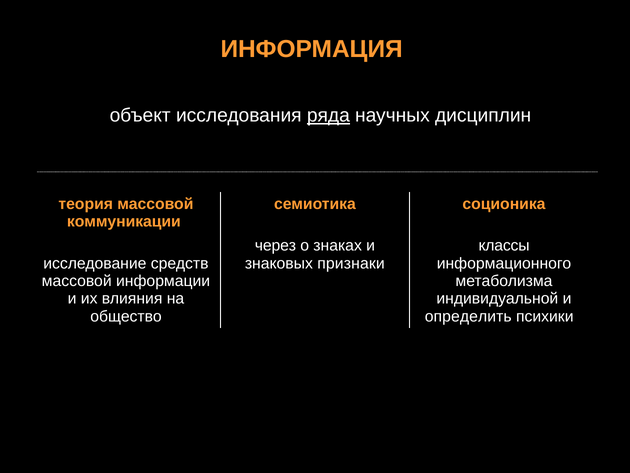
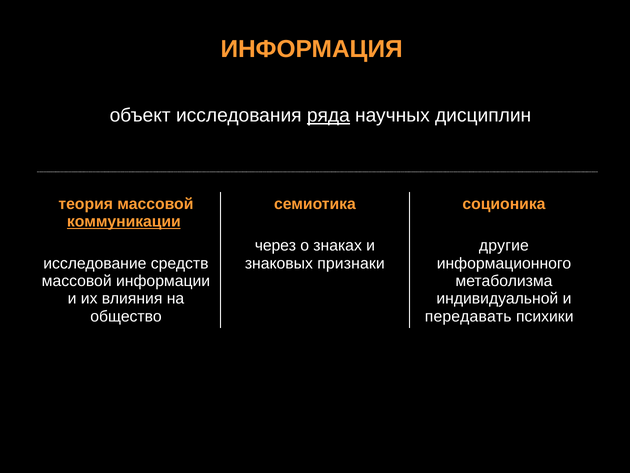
коммуникации underline: none -> present (124, 222)
классы: классы -> другие (504, 245)
определить: определить -> передавать (468, 316)
